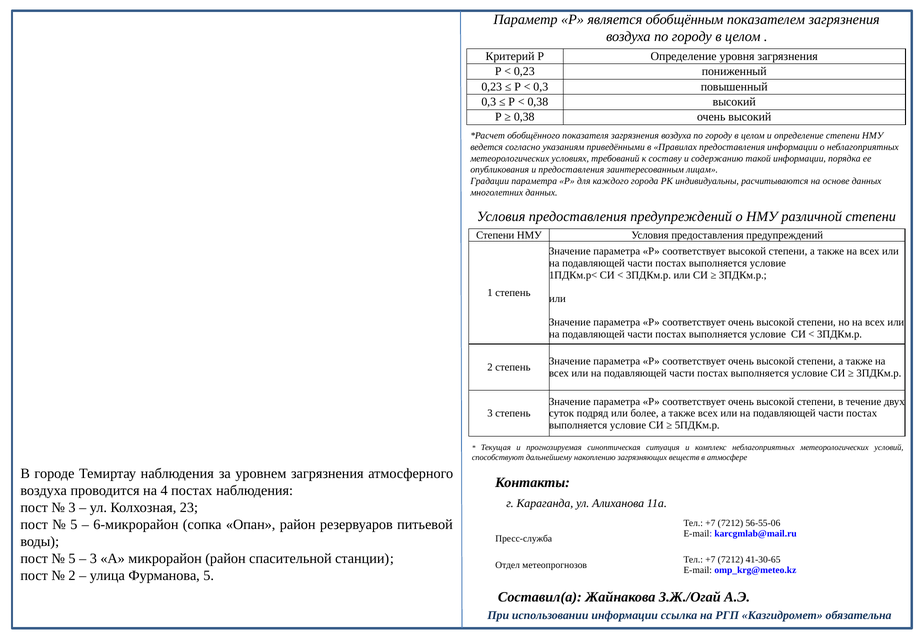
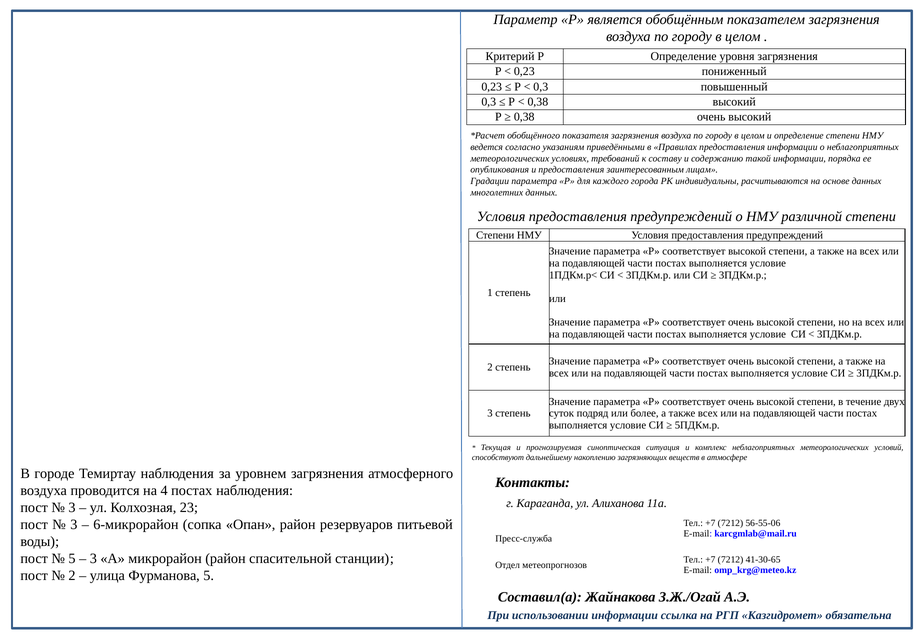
5: 5 -> 3 (74, 525)
